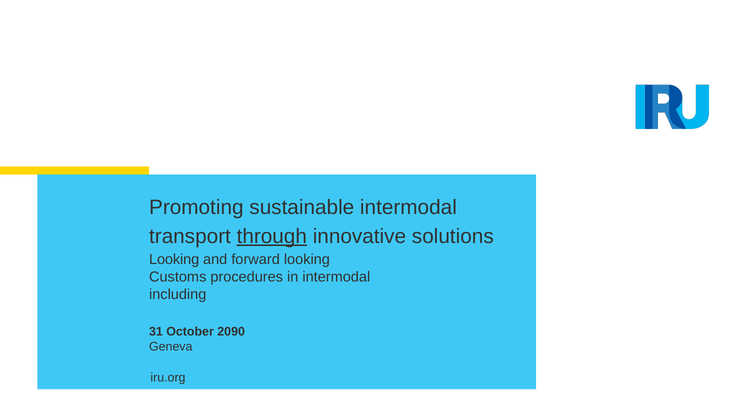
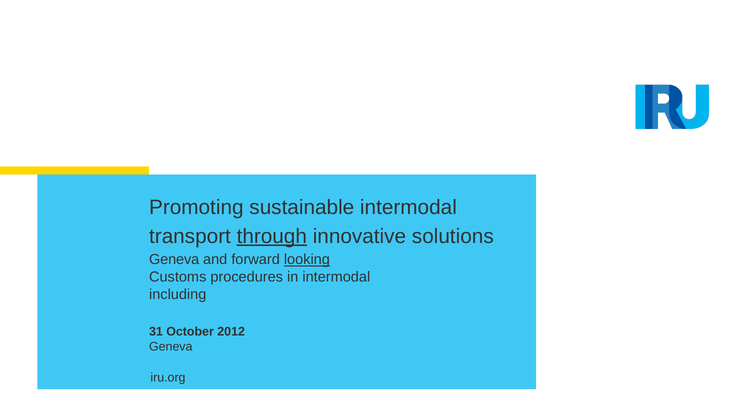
Looking: Looking -> Geneva (174, 259)
looking underline: none -> present (307, 259)
2090: 2090 -> 2012 (231, 331)
